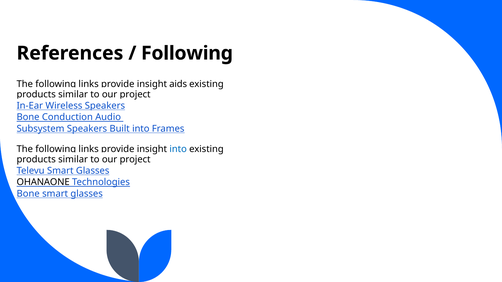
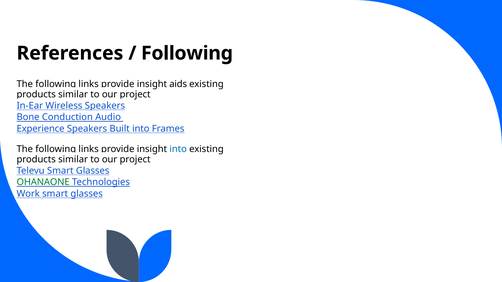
Subsystem: Subsystem -> Experience (41, 129)
OHANAONE colour: black -> green (43, 182)
Bone: Bone -> Work (28, 194)
